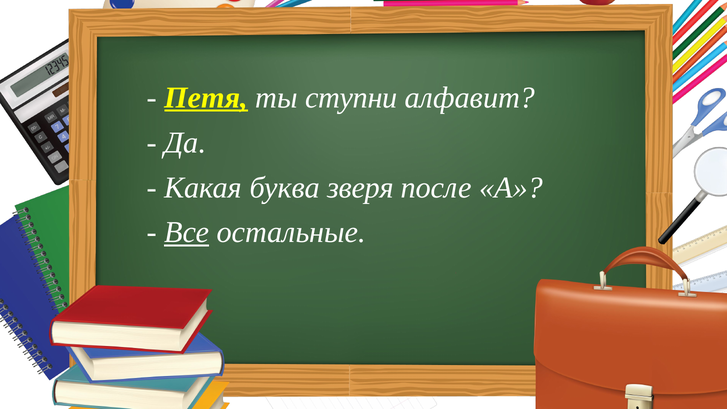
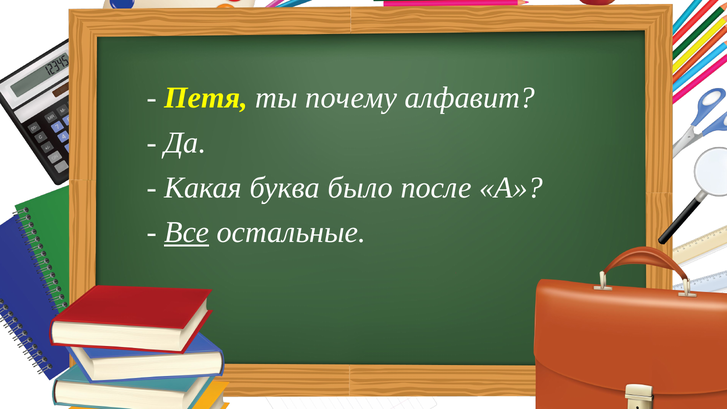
Петя underline: present -> none (206, 98)
ступни: ступни -> почему (351, 98)
зверя: зверя -> было (360, 187)
